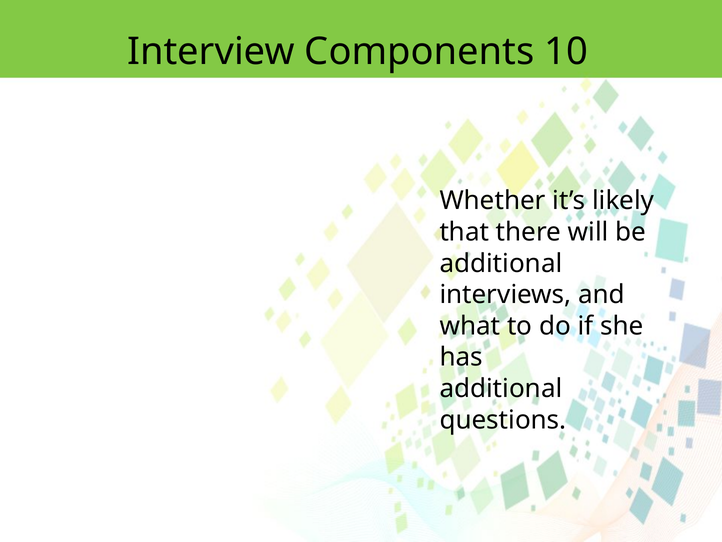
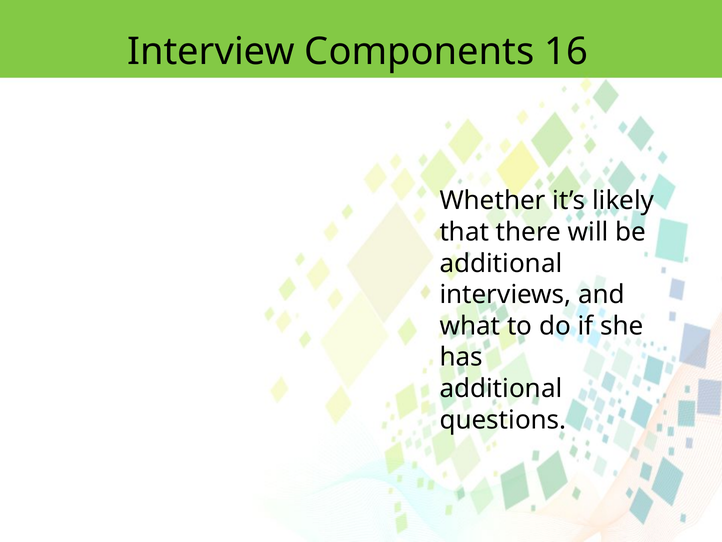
10: 10 -> 16 (566, 52)
